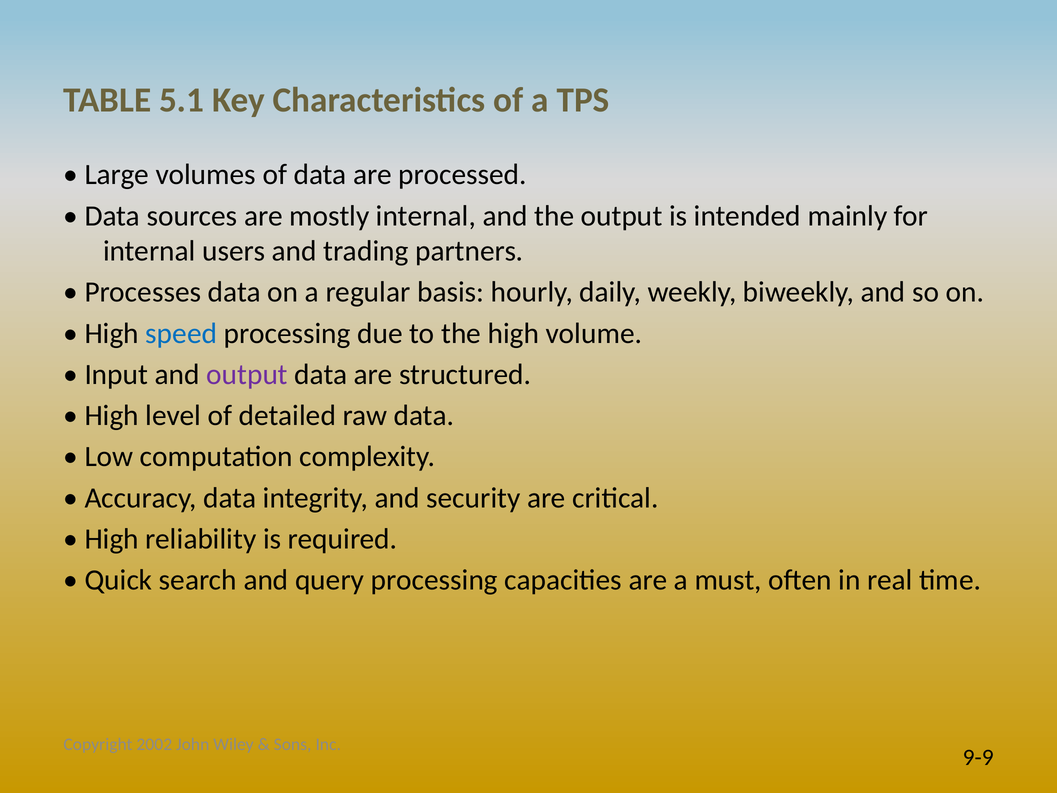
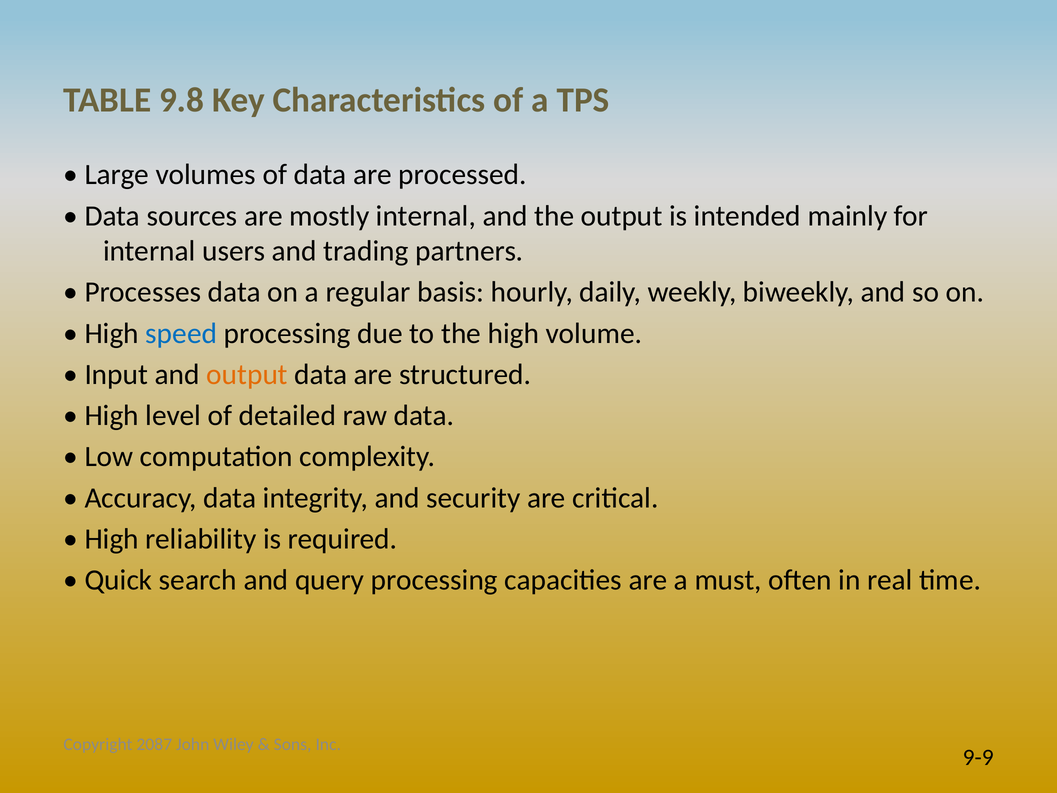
5.1: 5.1 -> 9.8 (182, 100)
output colour: purple -> orange (247, 374)
2002: 2002 -> 2087 (154, 744)
